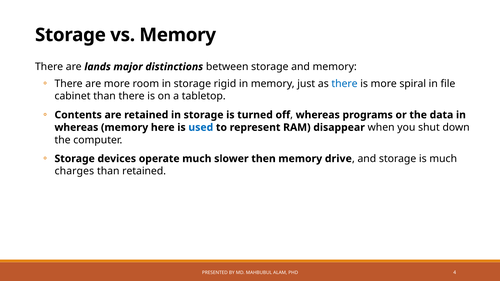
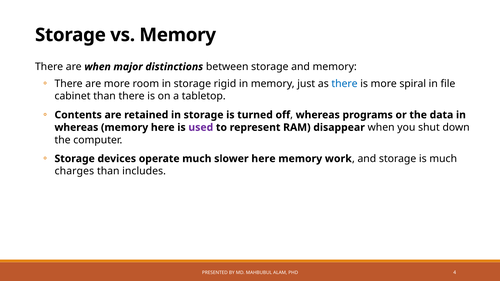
are lands: lands -> when (98, 67)
used colour: blue -> purple (201, 128)
slower then: then -> here (263, 159)
drive: drive -> work (338, 159)
than retained: retained -> includes (144, 171)
